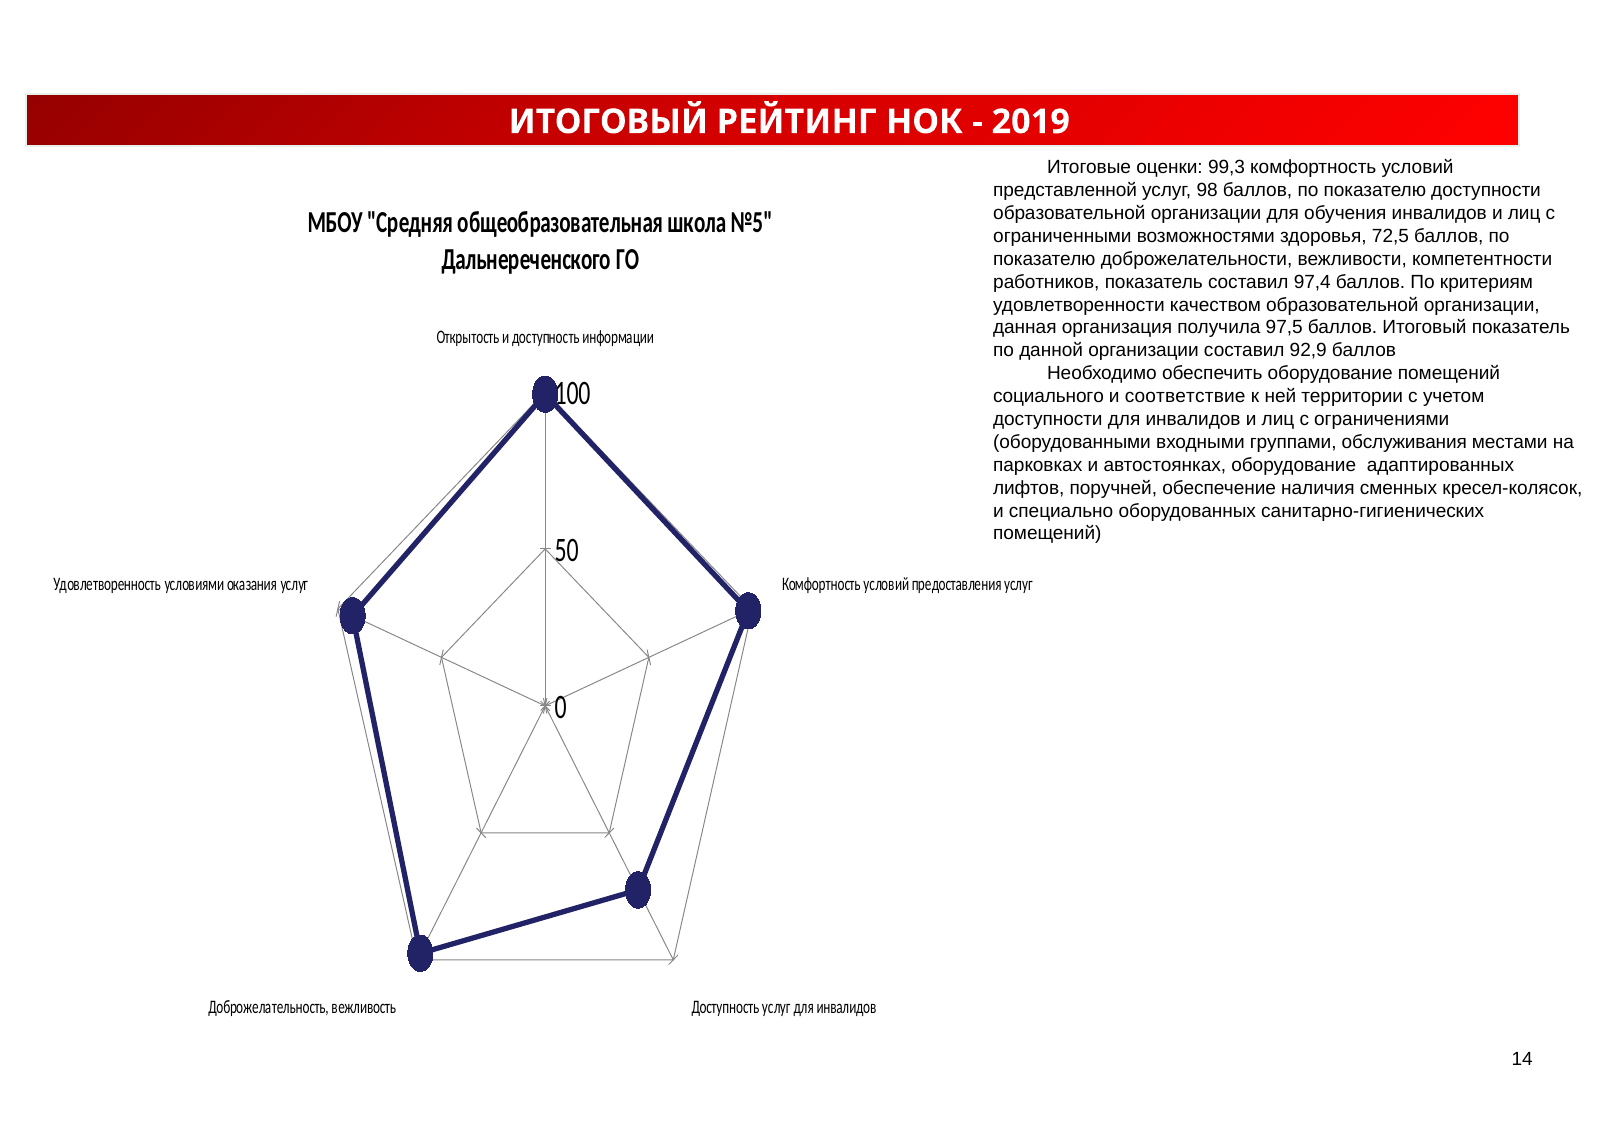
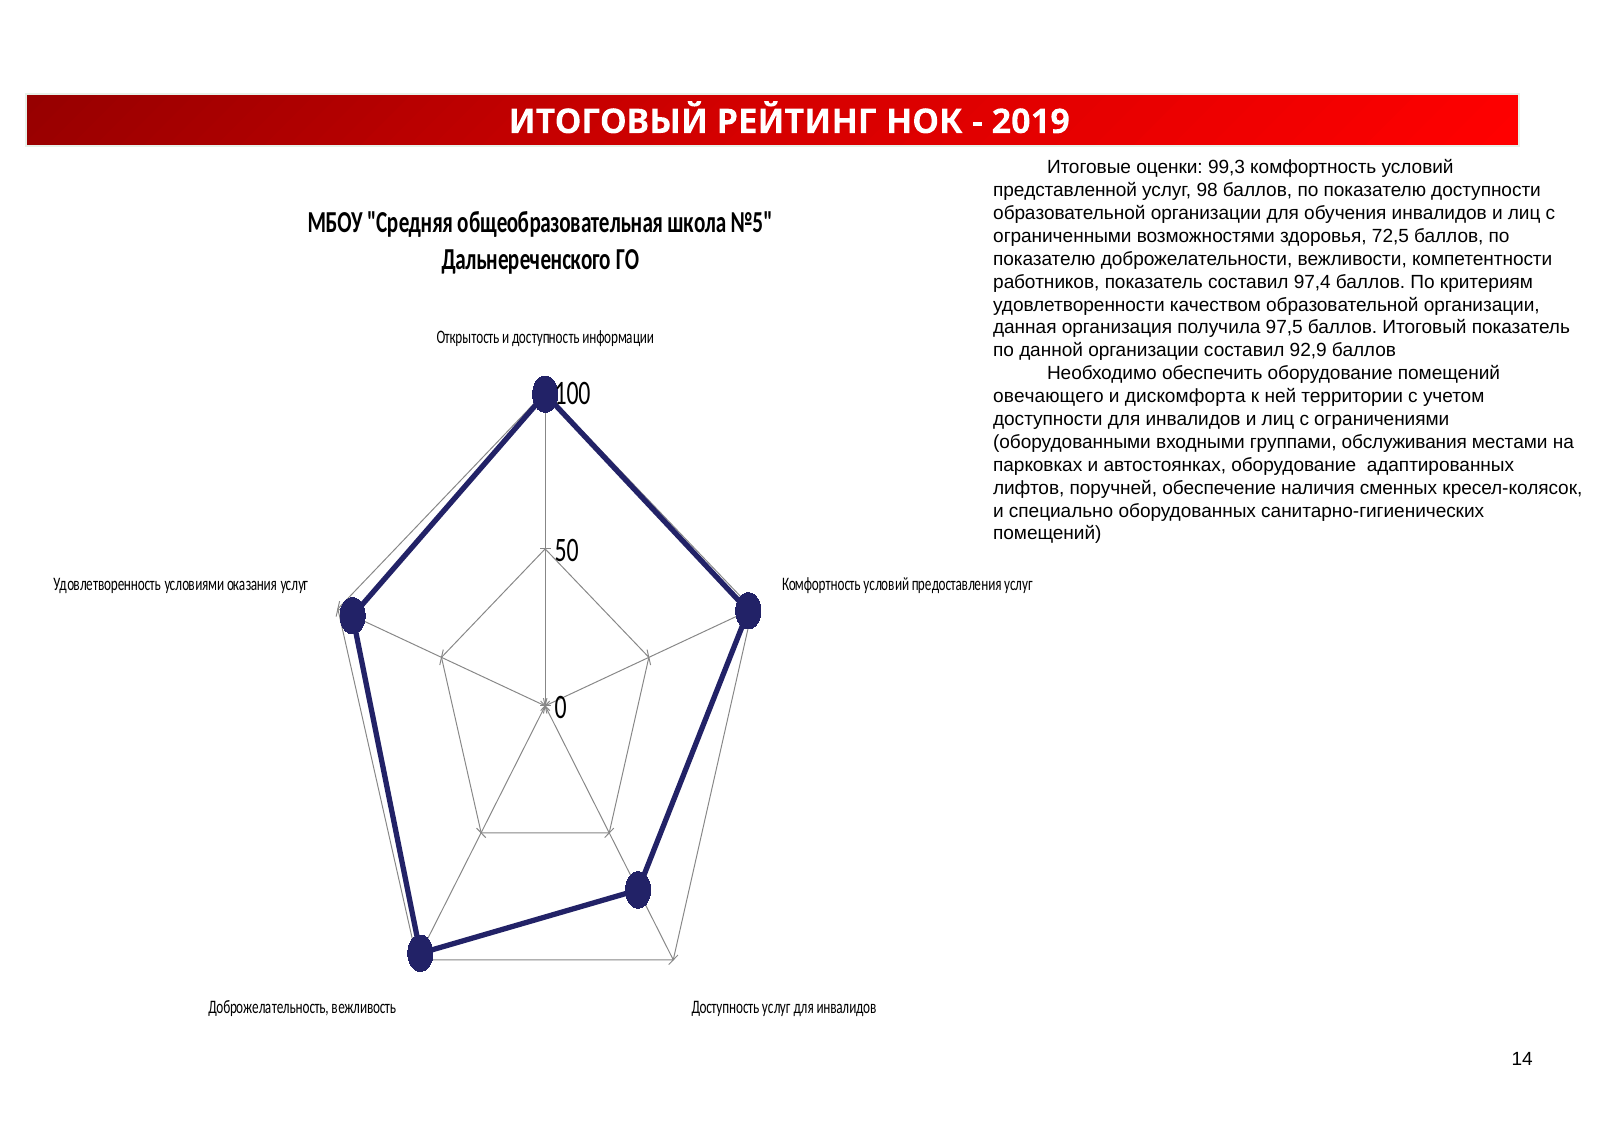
социального: социального -> овечающего (1048, 396)
соответствие: соответствие -> дискомфорта (1185, 396)
